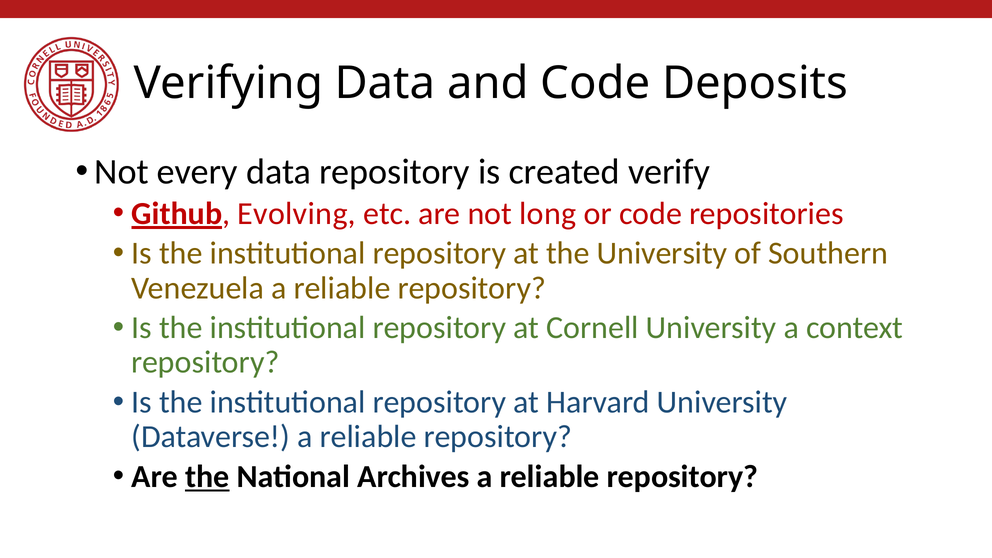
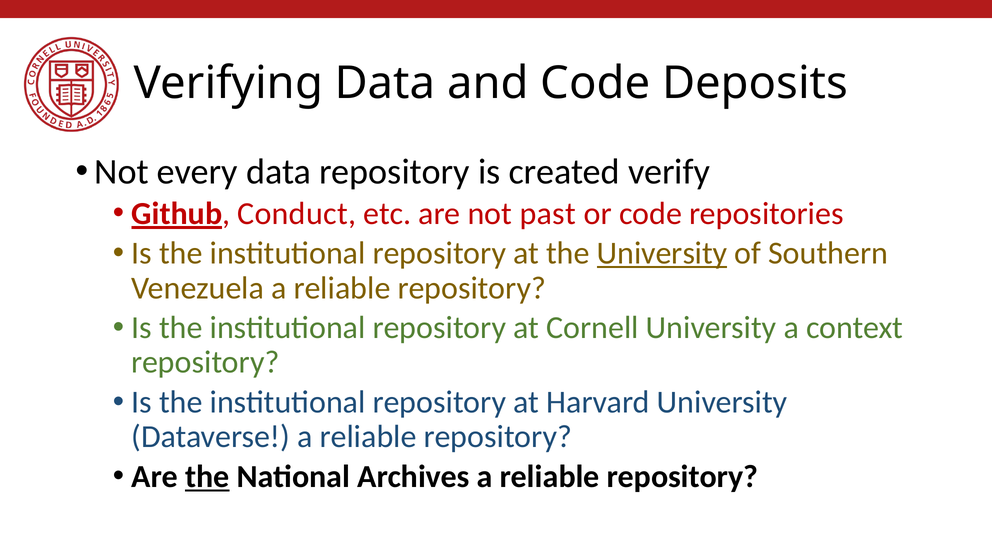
Evolving: Evolving -> Conduct (297, 214)
long: long -> past (548, 214)
University underline: none -> present (662, 253)
